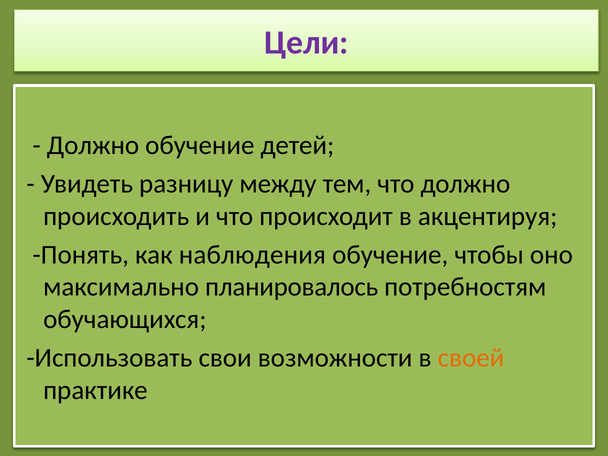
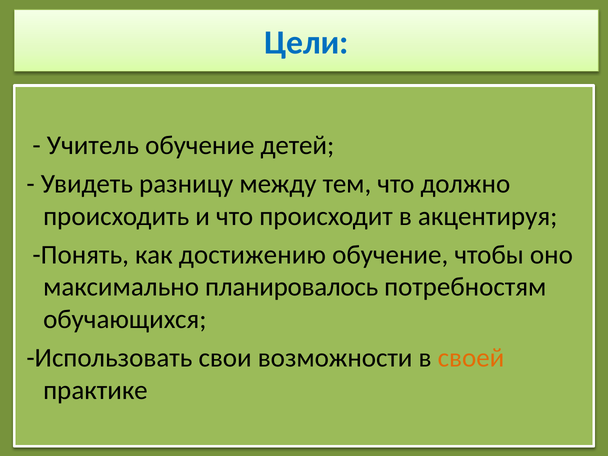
Цели colour: purple -> blue (306, 43)
Должно: Должно -> Учитель (93, 145)
наблюдения: наблюдения -> достижению (252, 255)
